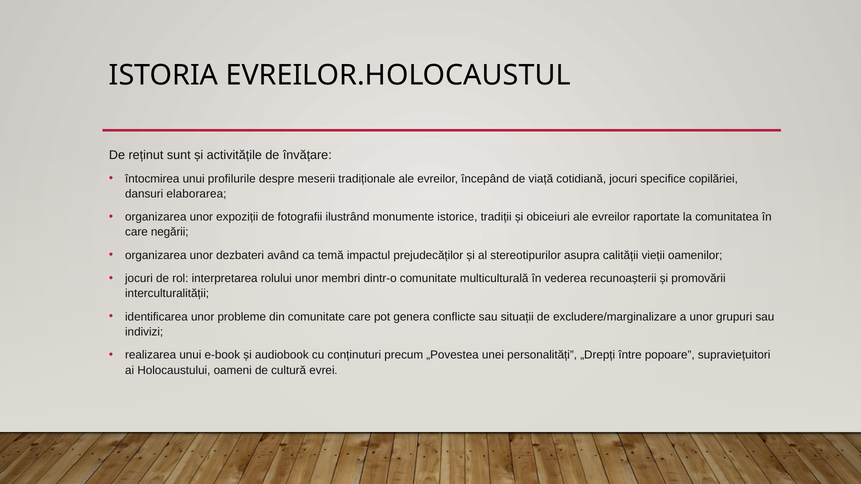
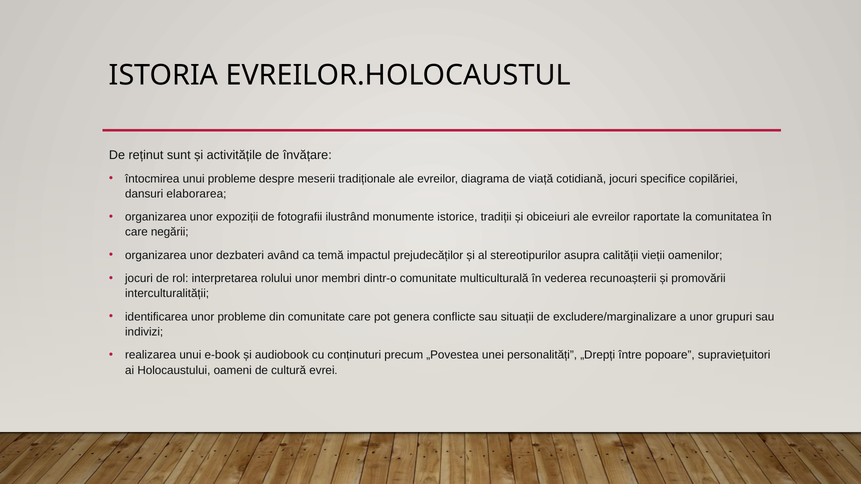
unui profilurile: profilurile -> probleme (232, 179)
începând: începând -> diagrama (485, 179)
